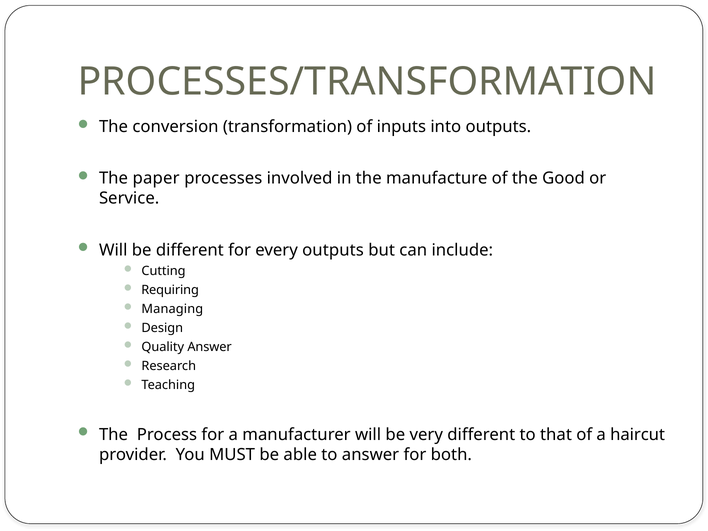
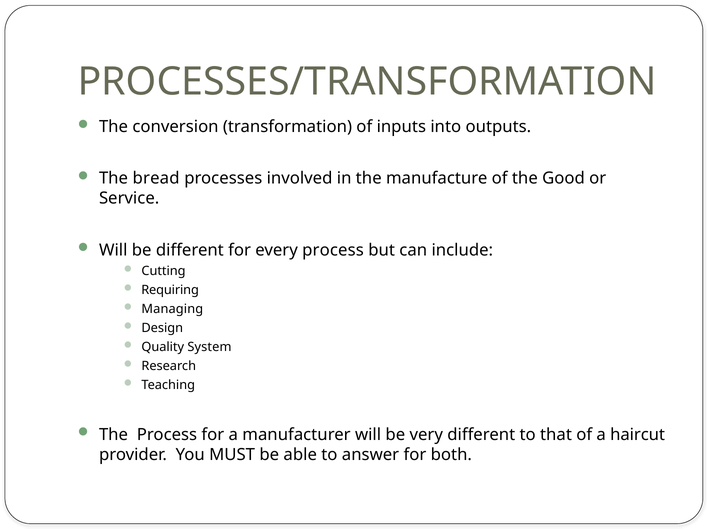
paper: paper -> bread (156, 178)
every outputs: outputs -> process (333, 250)
Quality Answer: Answer -> System (209, 347)
